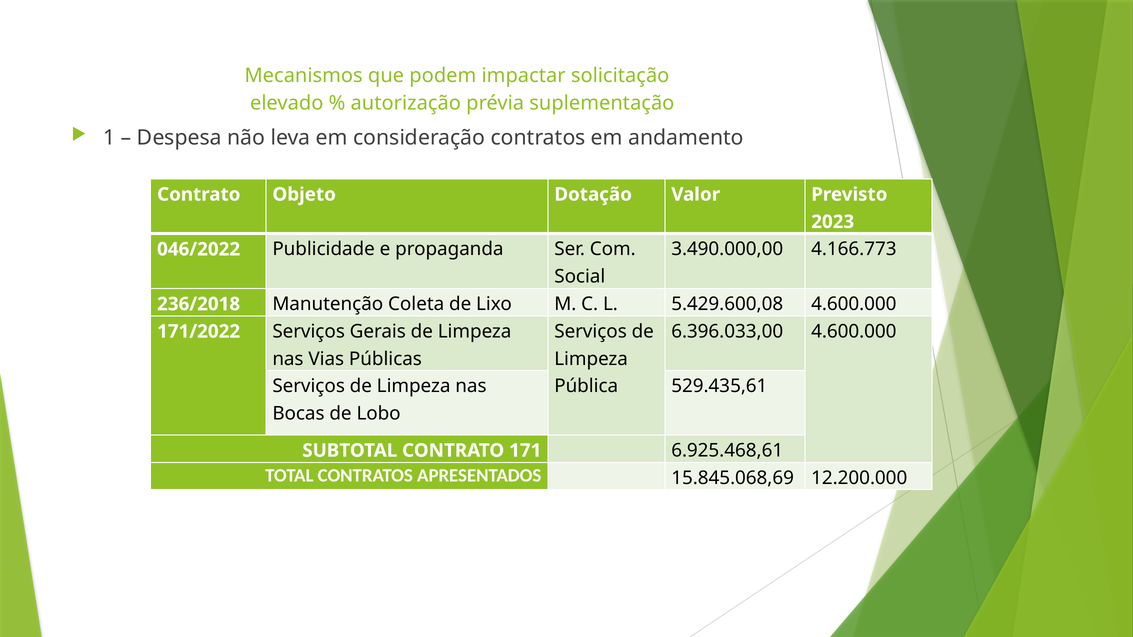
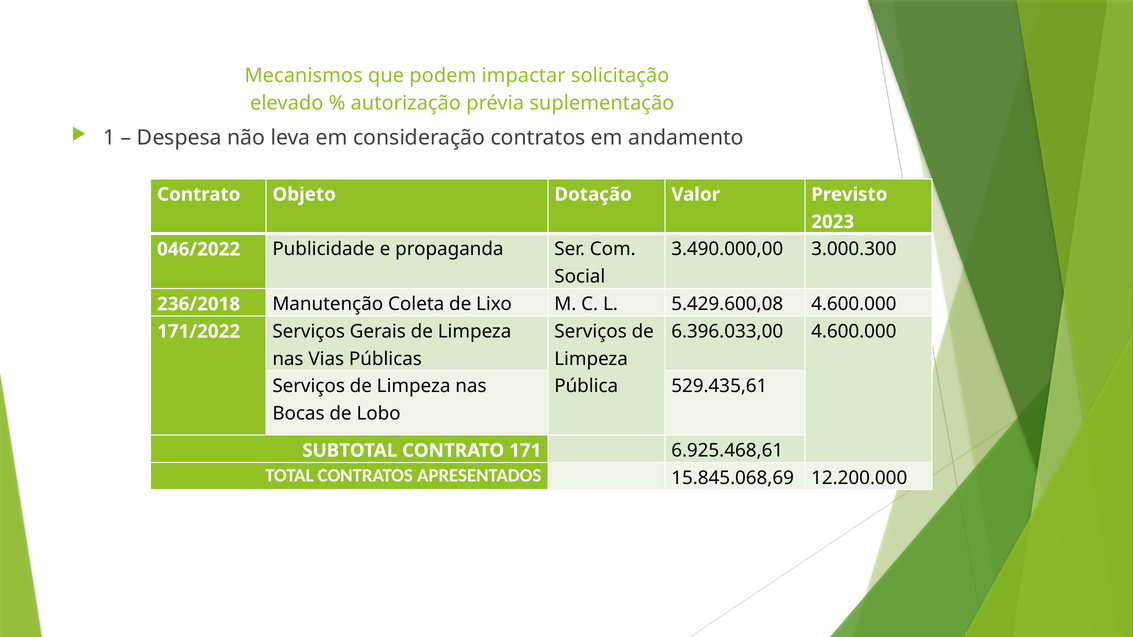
4.166.773: 4.166.773 -> 3.000.300 (854, 249)
